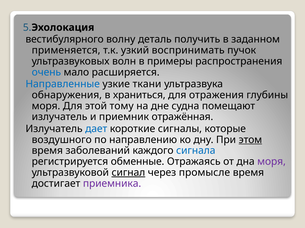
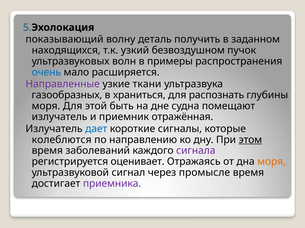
вестибулярного: вестибулярного -> показывающий (65, 39)
применяется: применяется -> находящихся (66, 50)
воспринимать: воспринимать -> безвоздушном (188, 50)
Направленные colour: blue -> purple (63, 84)
обнаружения: обнаружения -> газообразных (67, 95)
отражения: отражения -> распознать (216, 95)
тому: тому -> быть (122, 106)
воздушного: воздушного -> колеблются (62, 140)
сигнала colour: blue -> purple (196, 151)
обменные: обменные -> оценивает (138, 162)
моря colour: purple -> orange (272, 162)
сигнал underline: present -> none (128, 173)
